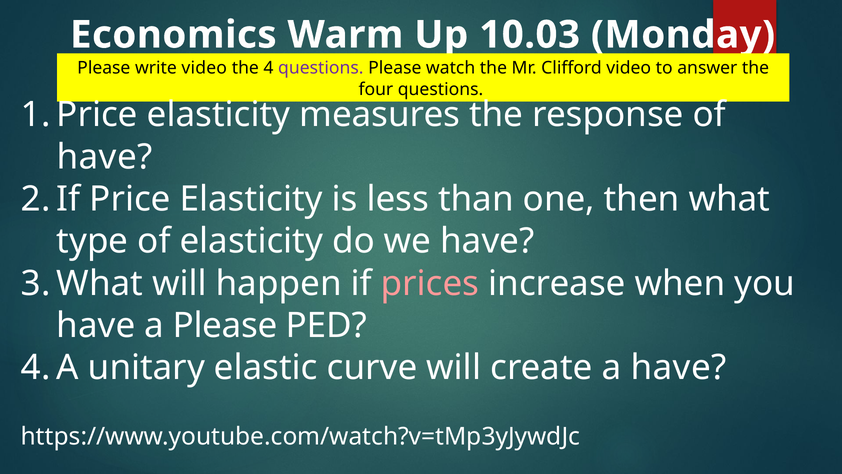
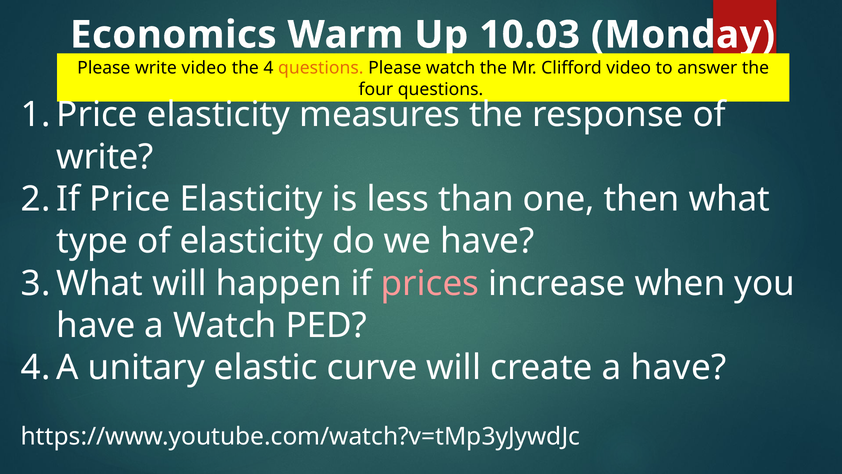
questions colour: purple -> orange (321, 68)
have: have -> write (105, 157)
a Please: Please -> Watch (225, 325)
